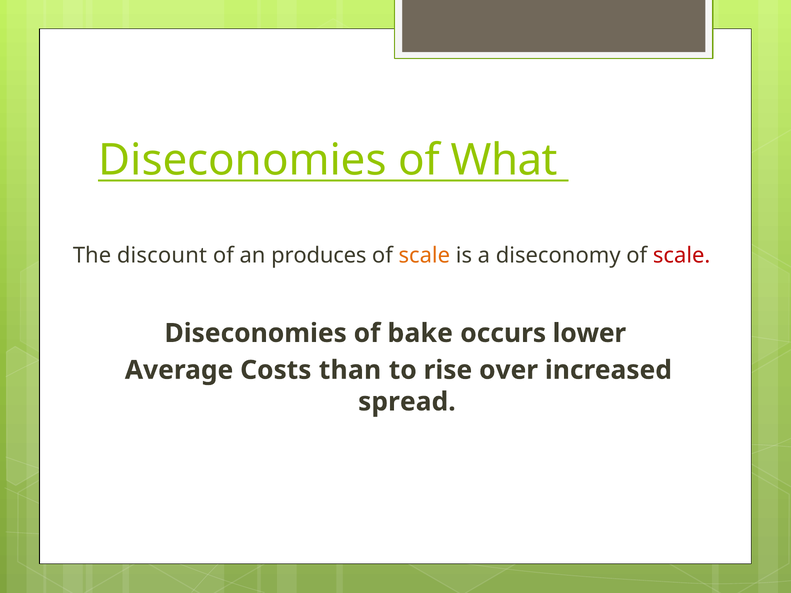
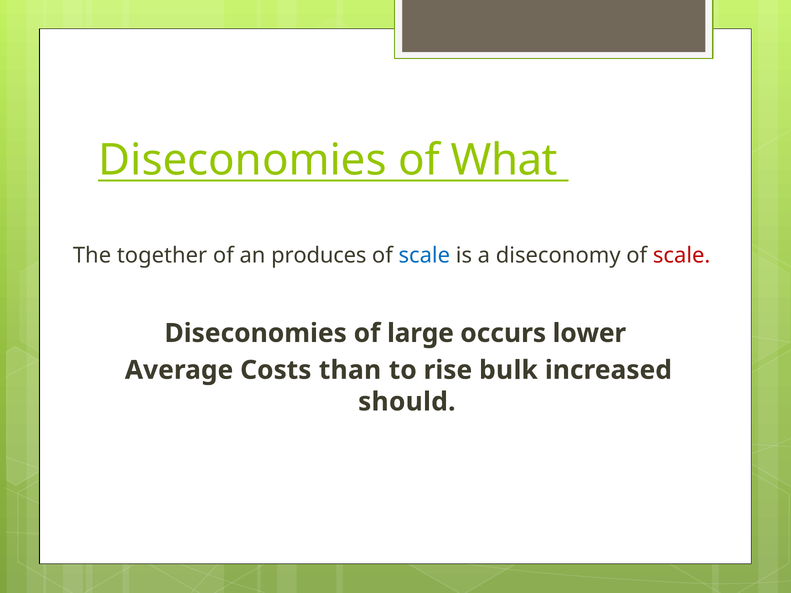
discount: discount -> together (162, 256)
scale colour: orange -> blue (424, 256)
bake: bake -> large (420, 333)
over: over -> bulk (508, 370)
spread: spread -> should (407, 402)
